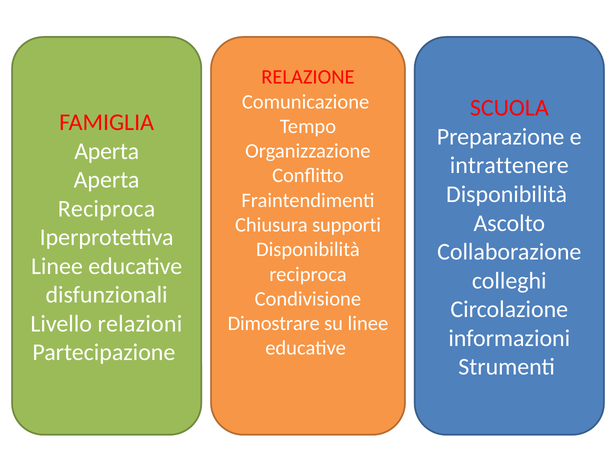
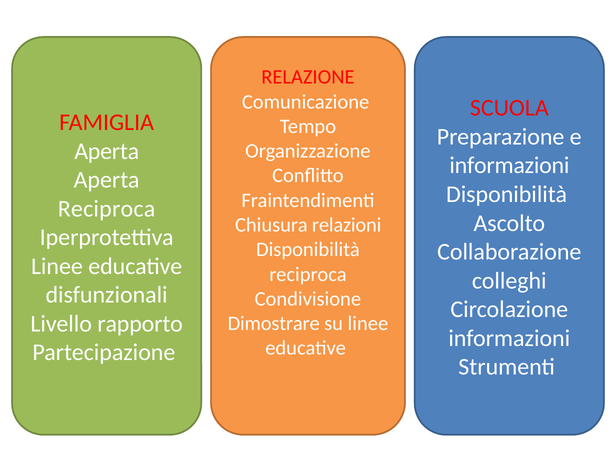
intrattenere: intrattenere -> informazioni (509, 166)
supporti: supporti -> relazioni (347, 225)
relazioni: relazioni -> rapporto (140, 324)
